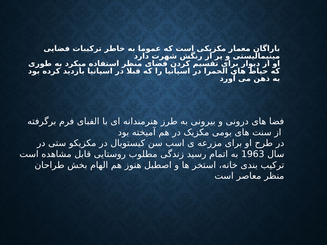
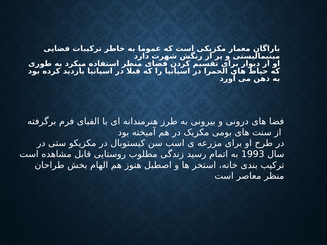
1963: 1963 -> 1993 (253, 154)
